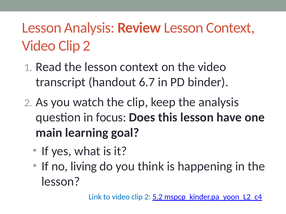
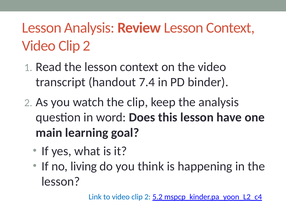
6.7: 6.7 -> 7.4 (147, 82)
focus: focus -> word (111, 118)
